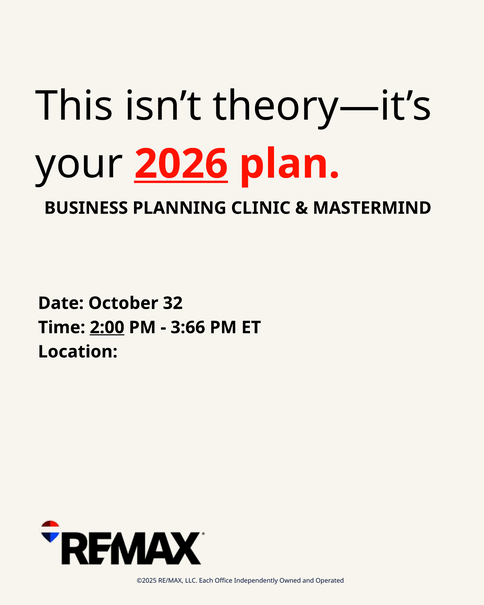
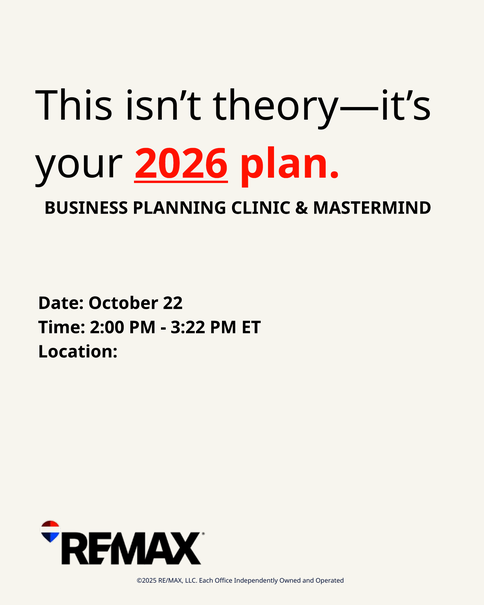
32: 32 -> 22 (173, 303)
2:00 underline: present -> none (107, 327)
3:66: 3:66 -> 3:22 (188, 327)
